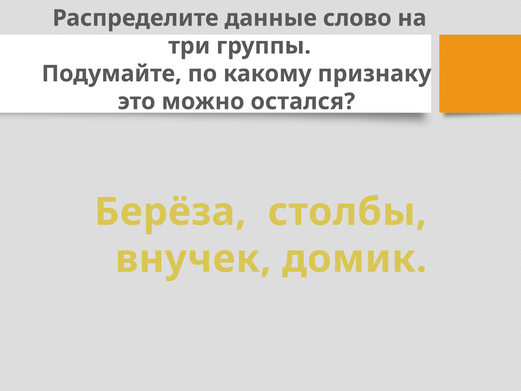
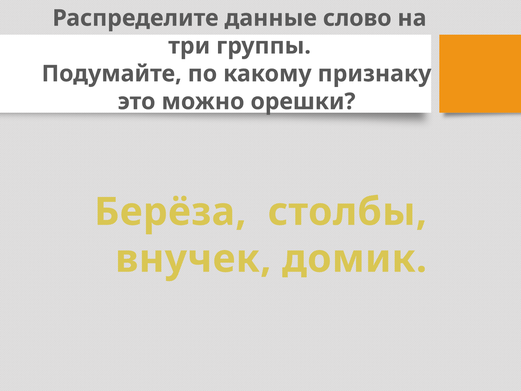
остался: остался -> орешки (303, 101)
